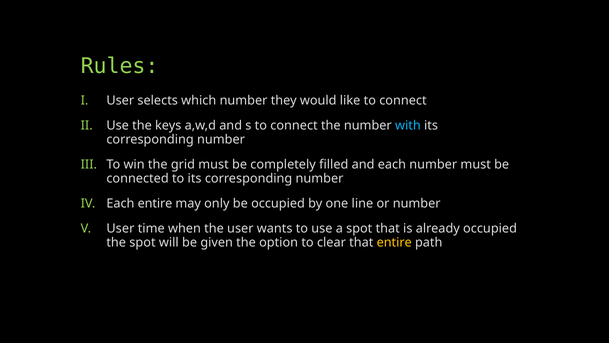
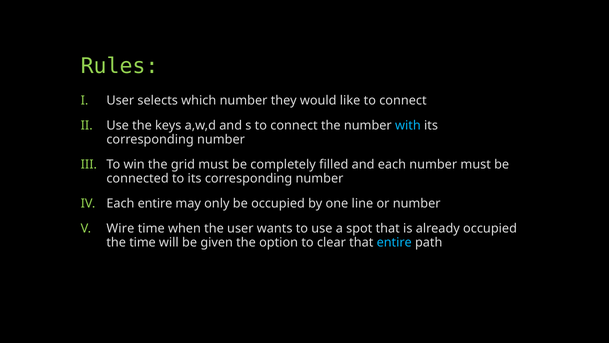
User: User -> Wire (120, 228)
the spot: spot -> time (143, 242)
entire colour: yellow -> light blue (394, 242)
